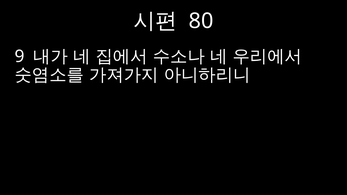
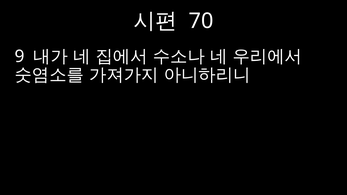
80: 80 -> 70 (201, 21)
